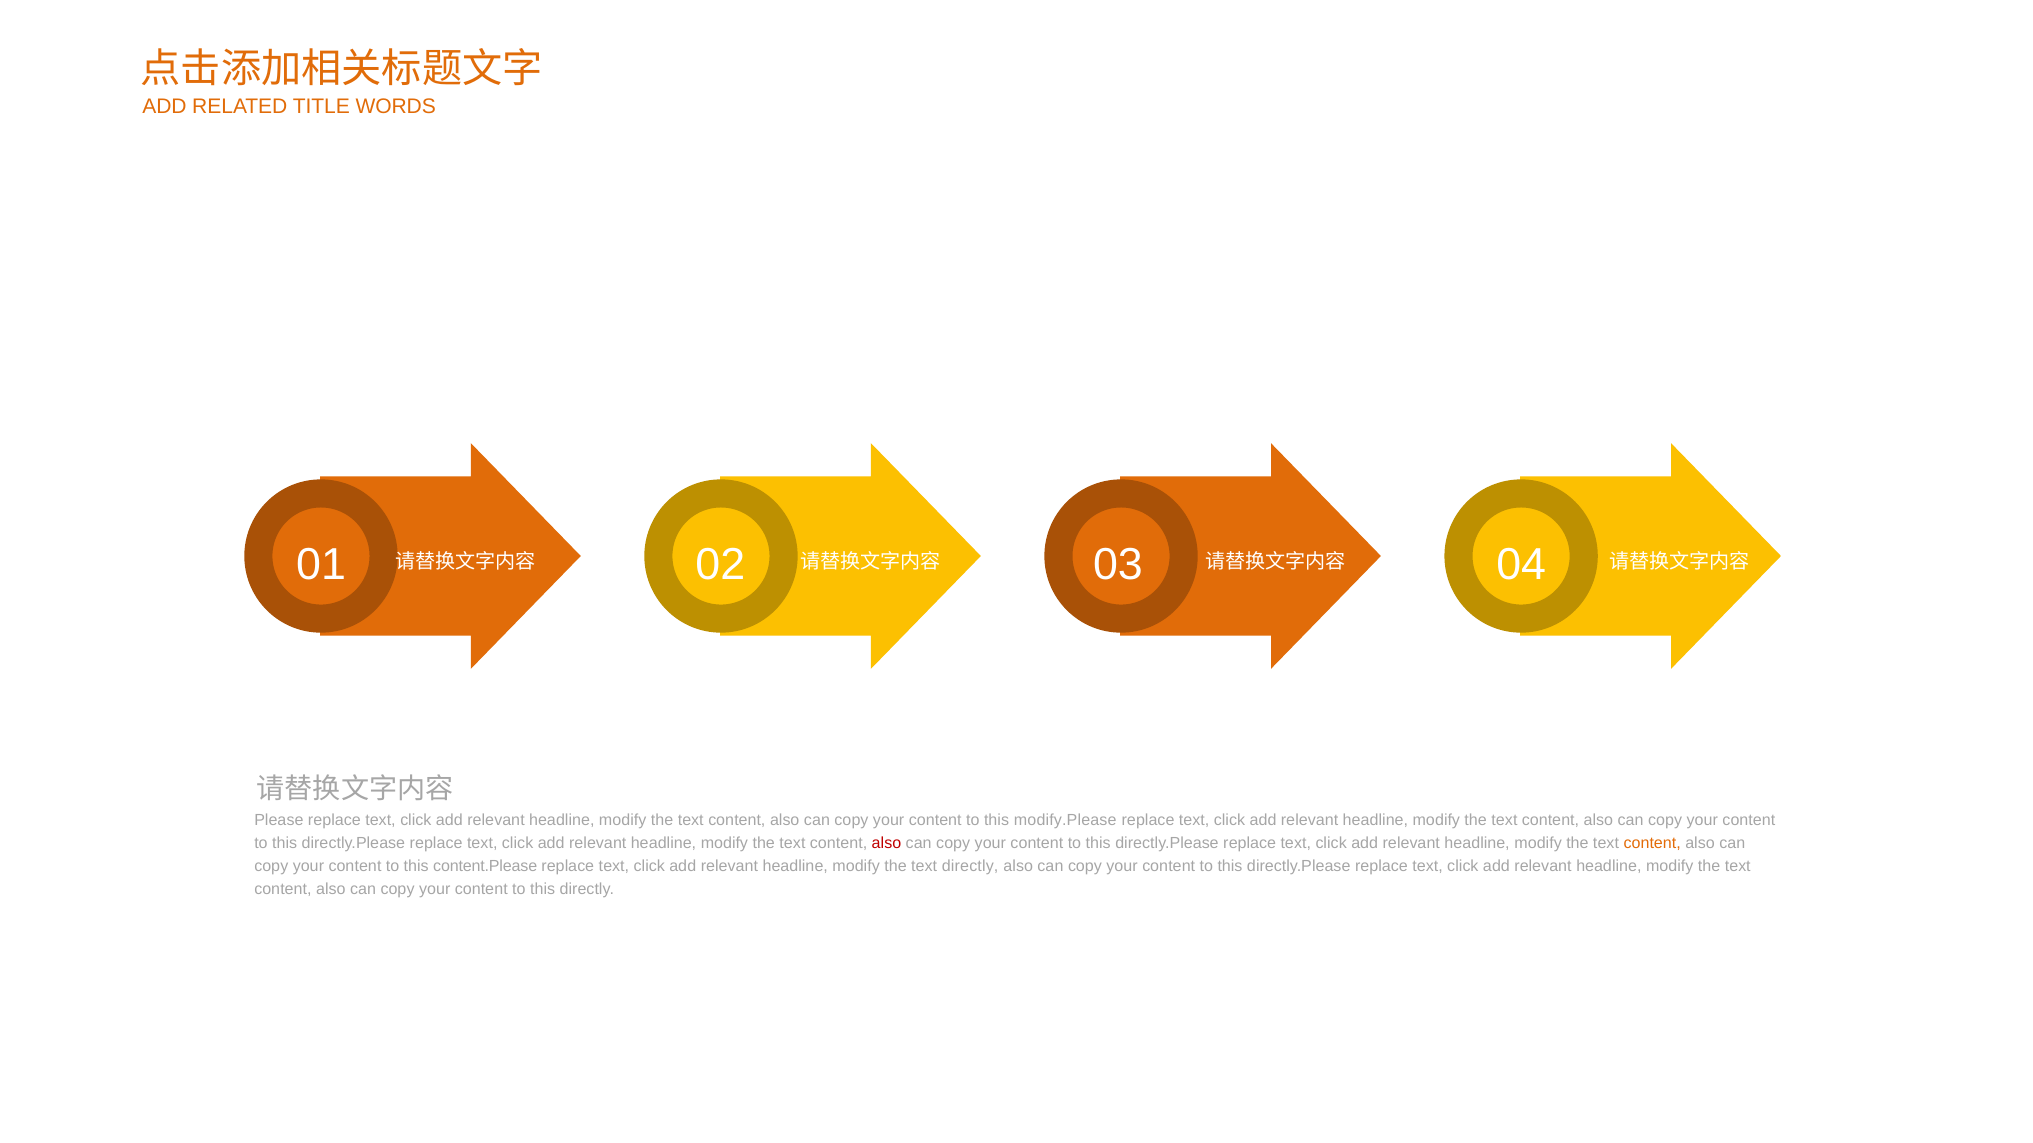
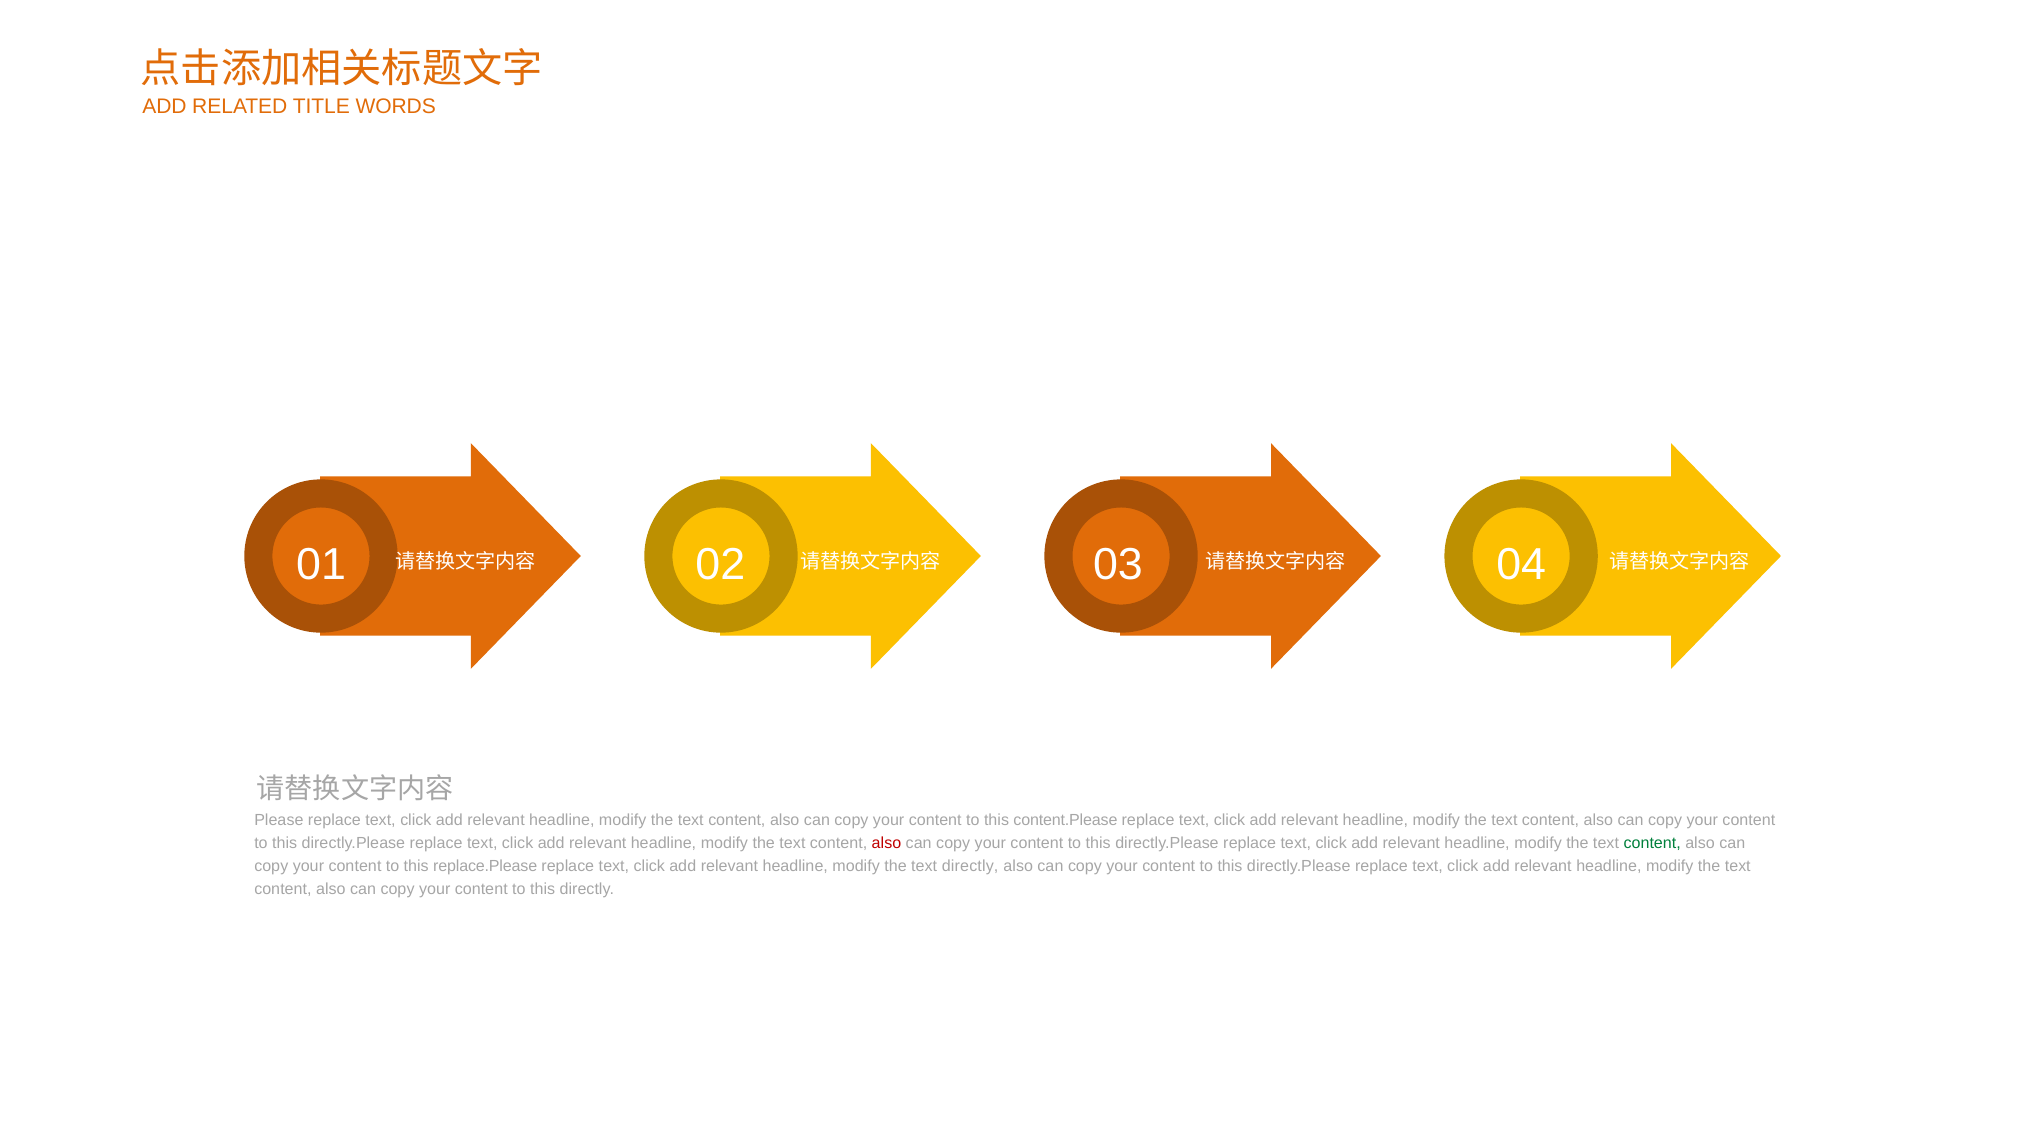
modify.Please: modify.Please -> content.Please (1065, 821)
content colour: orange -> green (1652, 844)
content.Please: content.Please -> replace.Please (485, 867)
